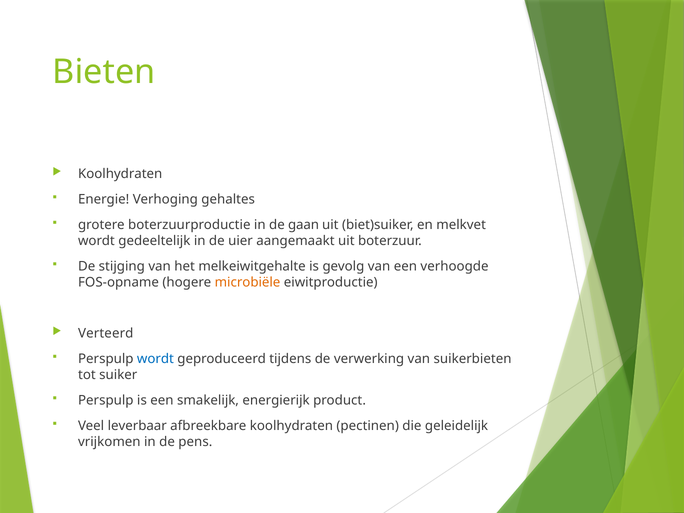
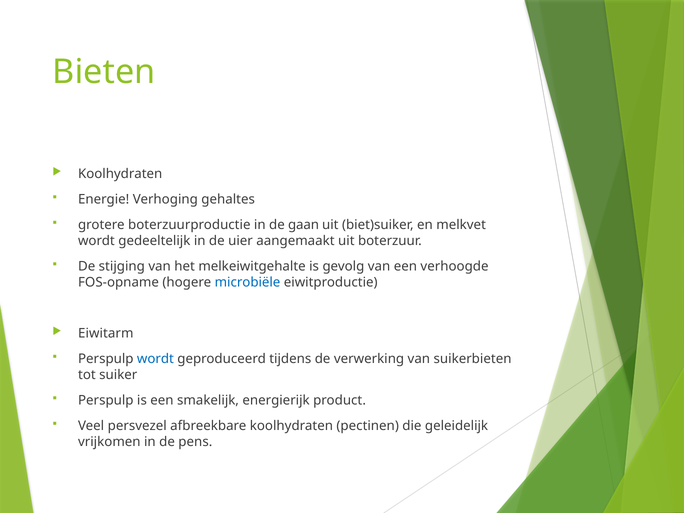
microbiële colour: orange -> blue (248, 282)
Verteerd: Verteerd -> Eiwitarm (106, 333)
leverbaar: leverbaar -> persvezel (137, 426)
